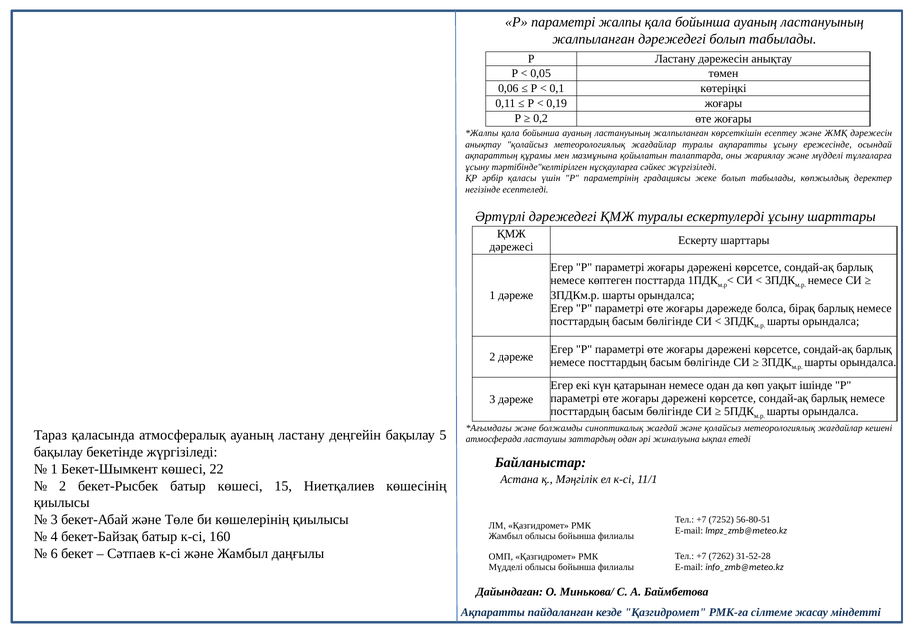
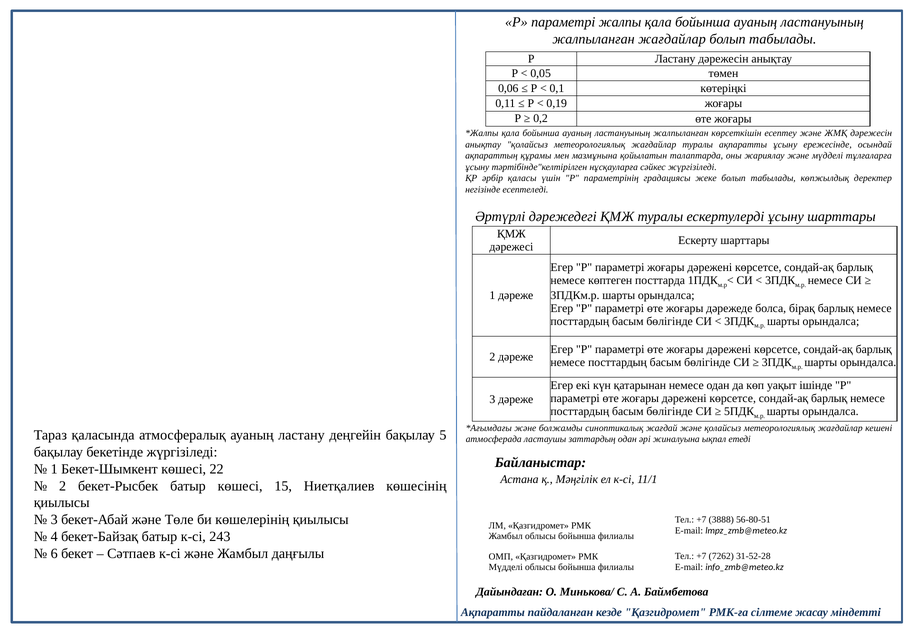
жалпыланған дәрежедегі: дәрежедегі -> жағдайлар (672, 39)
7252: 7252 -> 3888 (721, 520)
160: 160 -> 243 (220, 536)
